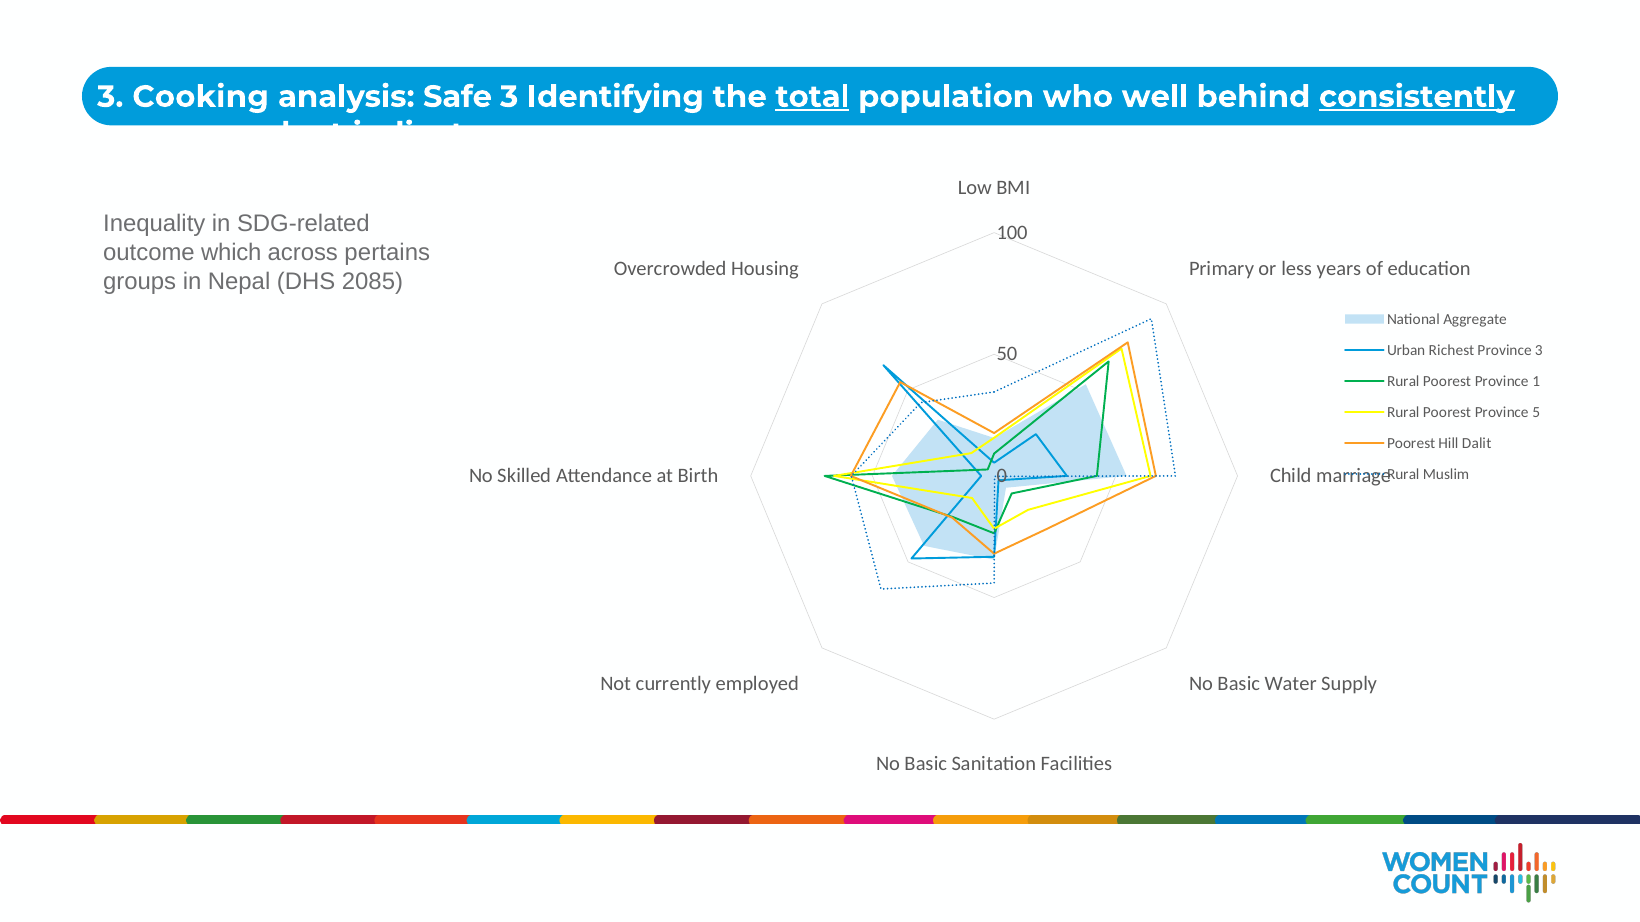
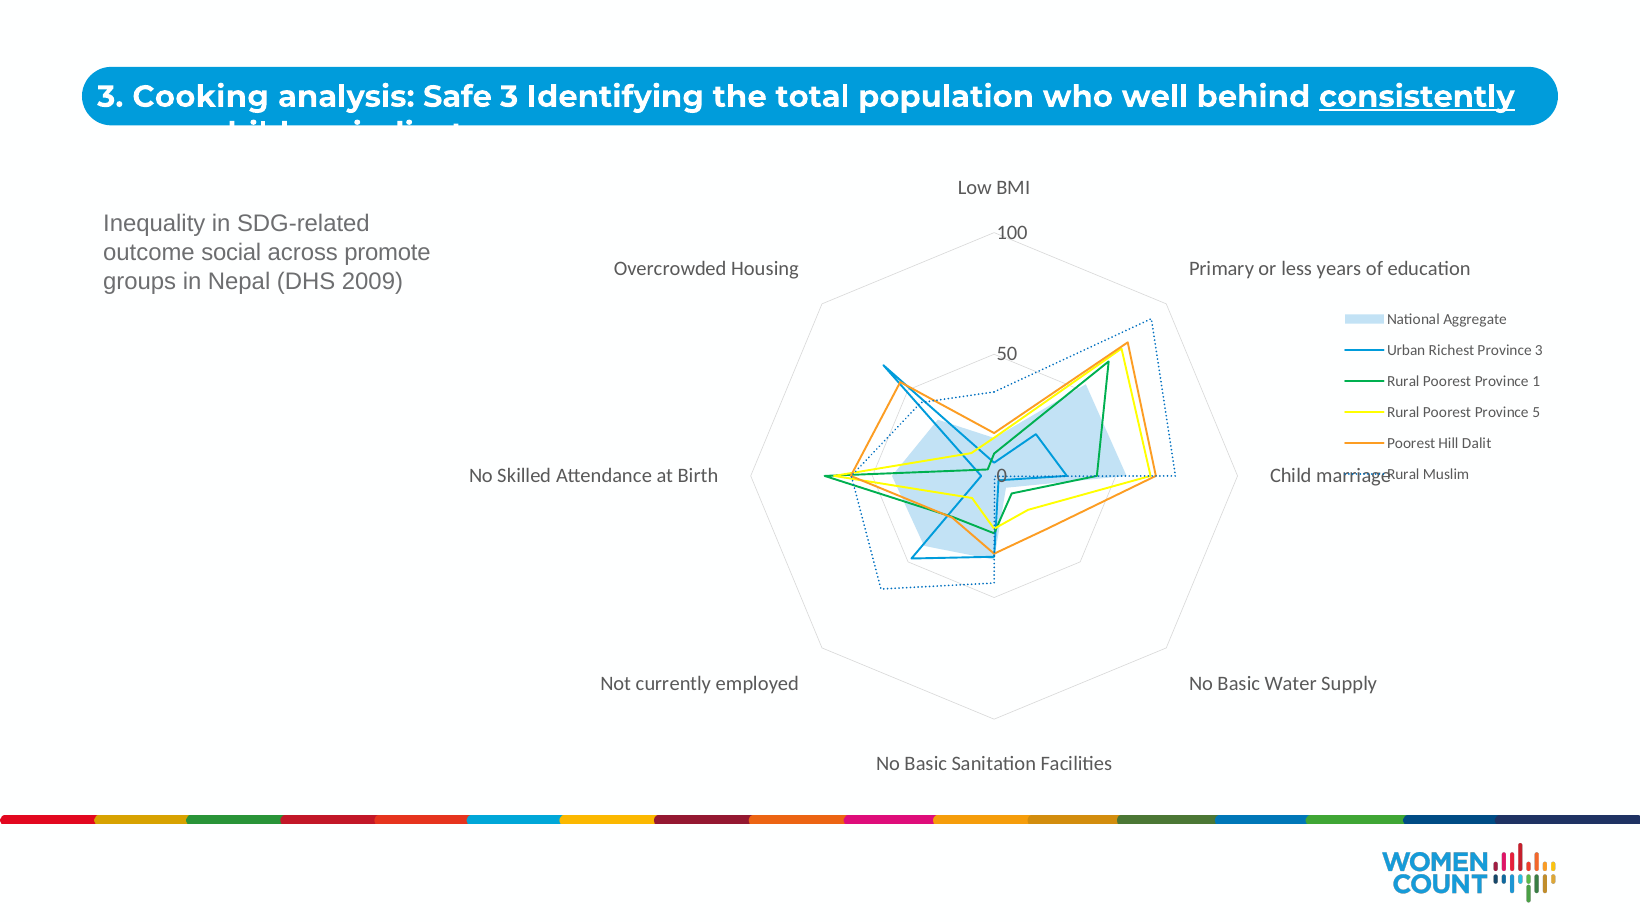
total underline: present -> none (813, 97)
conduct: conduct -> children (276, 134)
which: which -> social (231, 253)
pertains: pertains -> promote (387, 253)
2085: 2085 -> 2009 (372, 281)
